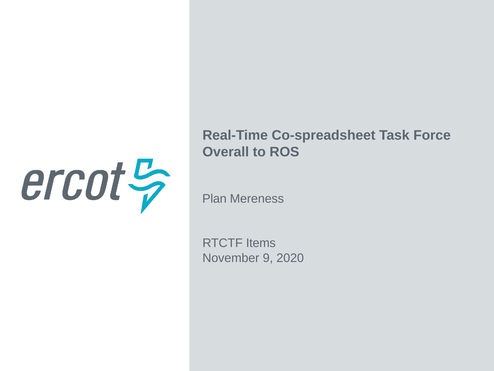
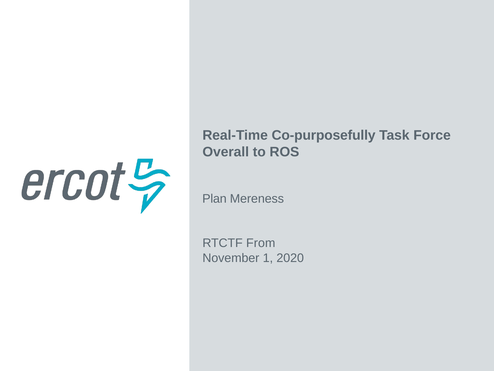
Co-spreadsheet: Co-spreadsheet -> Co-purposefully (324, 135)
Items: Items -> From (261, 243)
9: 9 -> 1 (268, 258)
